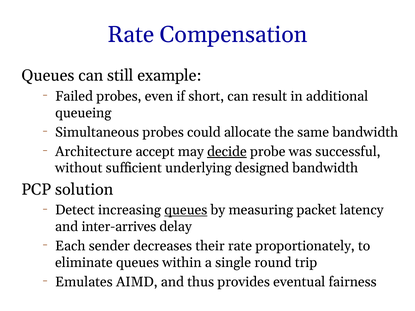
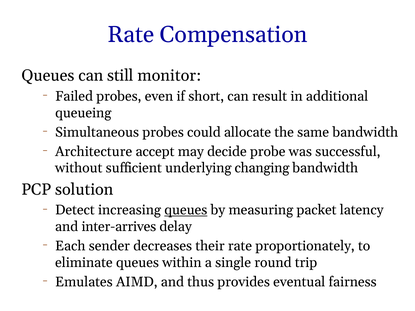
example: example -> monitor (169, 76)
decide underline: present -> none (227, 152)
designed: designed -> changing (262, 168)
